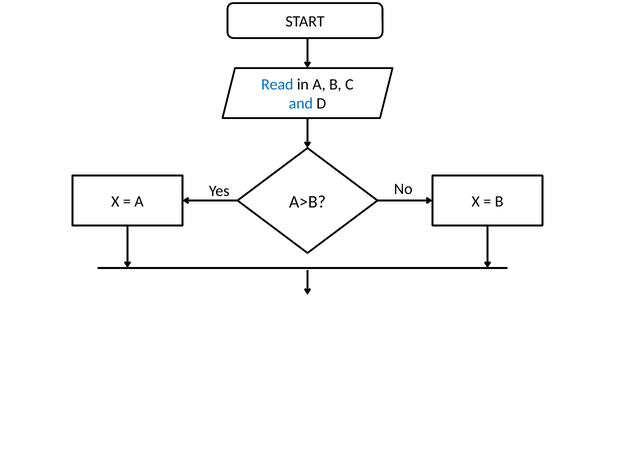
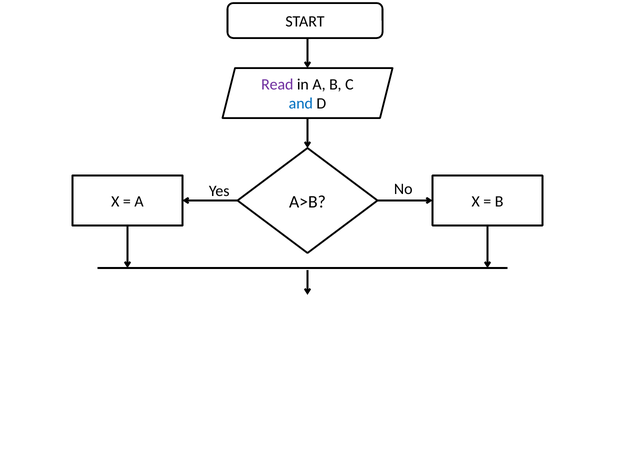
Read colour: blue -> purple (277, 85)
